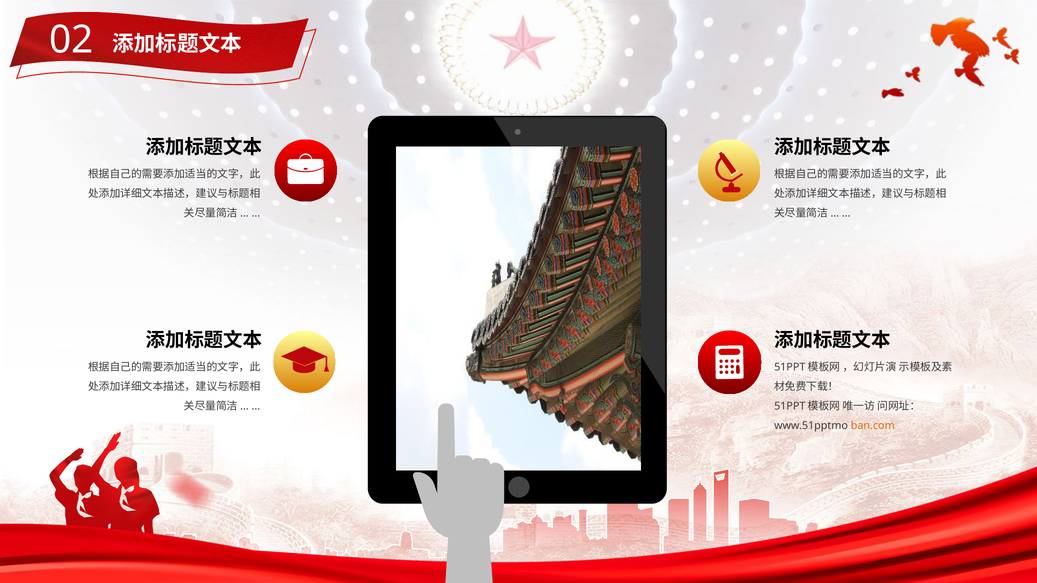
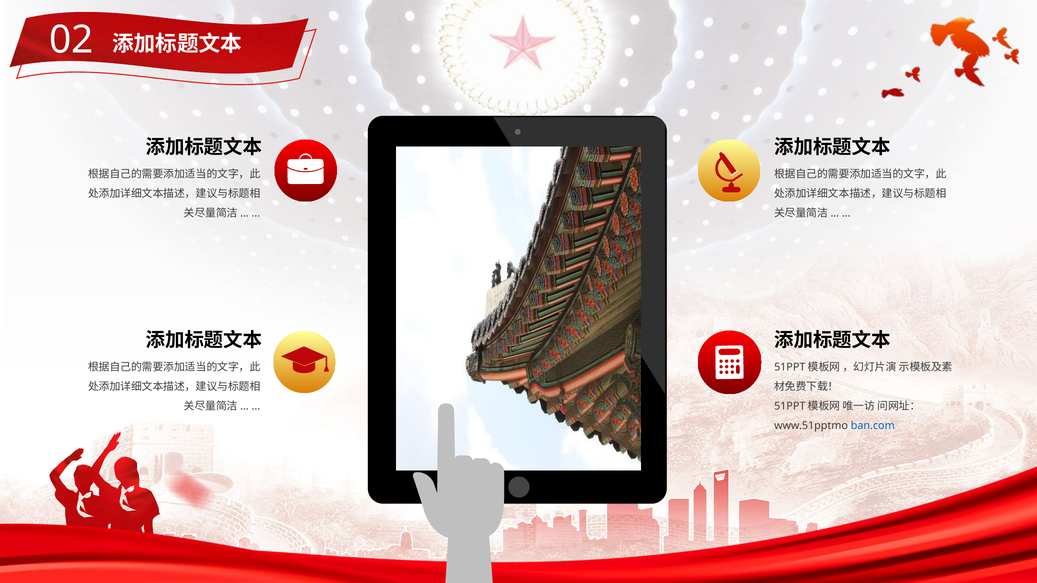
ban.com colour: orange -> blue (873, 426)
